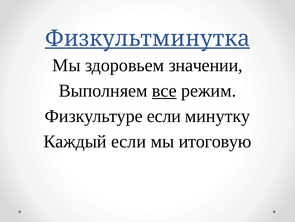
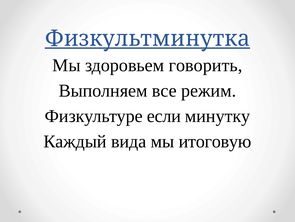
значении: значении -> говорить (205, 65)
все underline: present -> none (164, 90)
Каждый если: если -> вида (129, 141)
